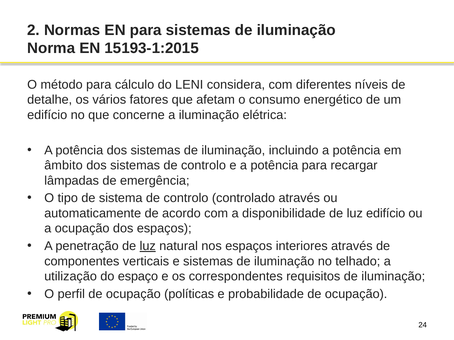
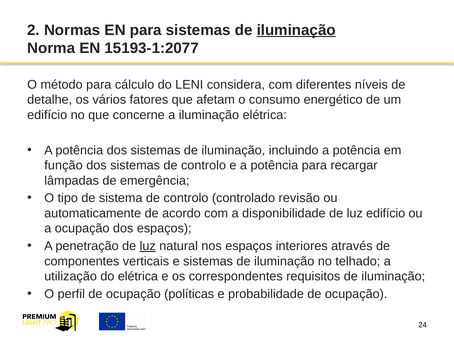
iluminação underline: none -> present (296, 30)
15193-1:2015: 15193-1:2015 -> 15193-1:2077 (152, 48)
âmbito: âmbito -> função (63, 166)
controlado através: através -> revisão (299, 198)
do espaço: espaço -> elétrica (138, 277)
